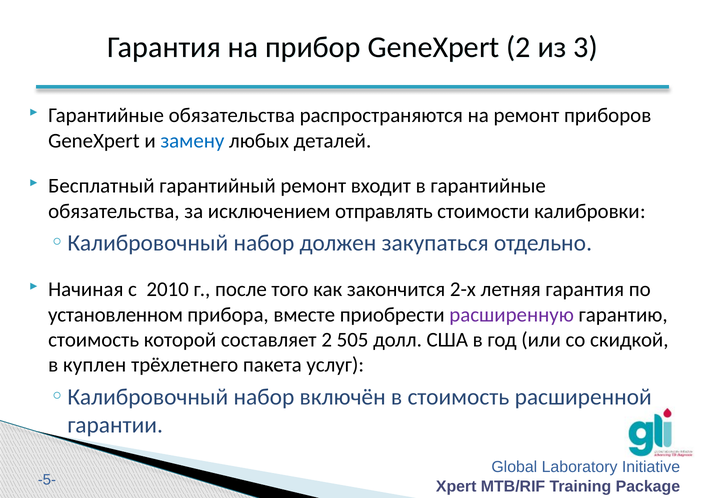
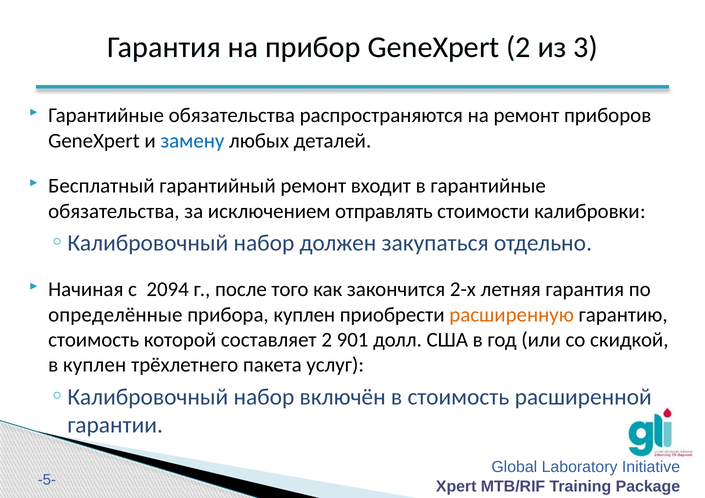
2010: 2010 -> 2094 (168, 289)
установленном: установленном -> определённые (115, 314)
прибора вместе: вместе -> куплен (304, 314)
расширенную colour: purple -> orange (512, 314)
505: 505 -> 901 (353, 340)
